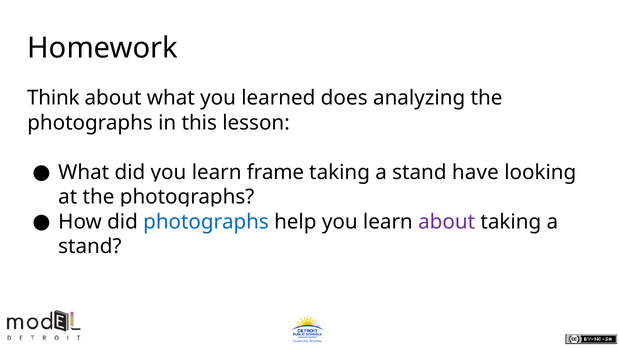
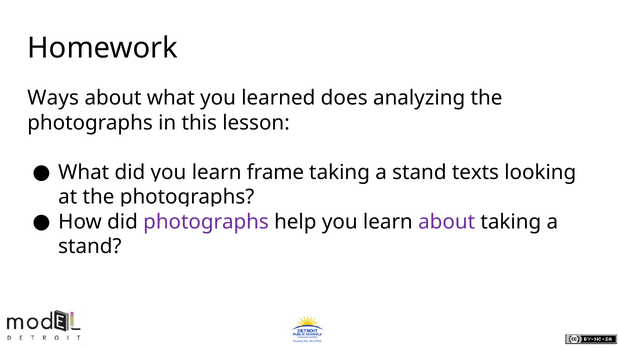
Think: Think -> Ways (53, 98)
have: have -> texts (475, 172)
photographs colour: blue -> purple (206, 222)
